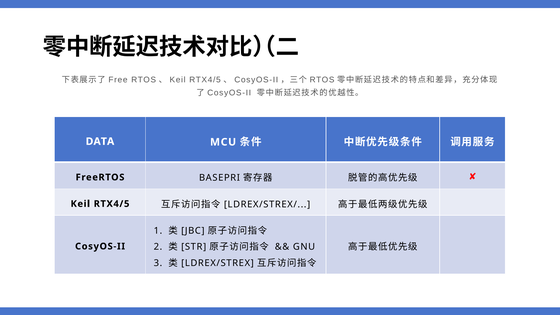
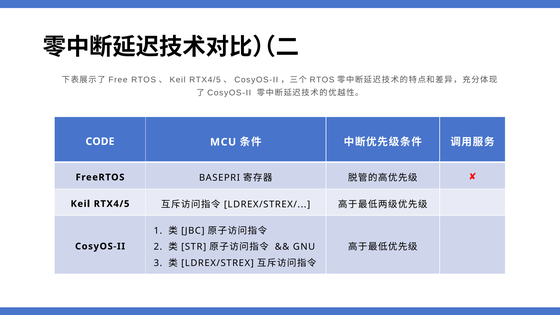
DATA: DATA -> CODE (100, 141)
